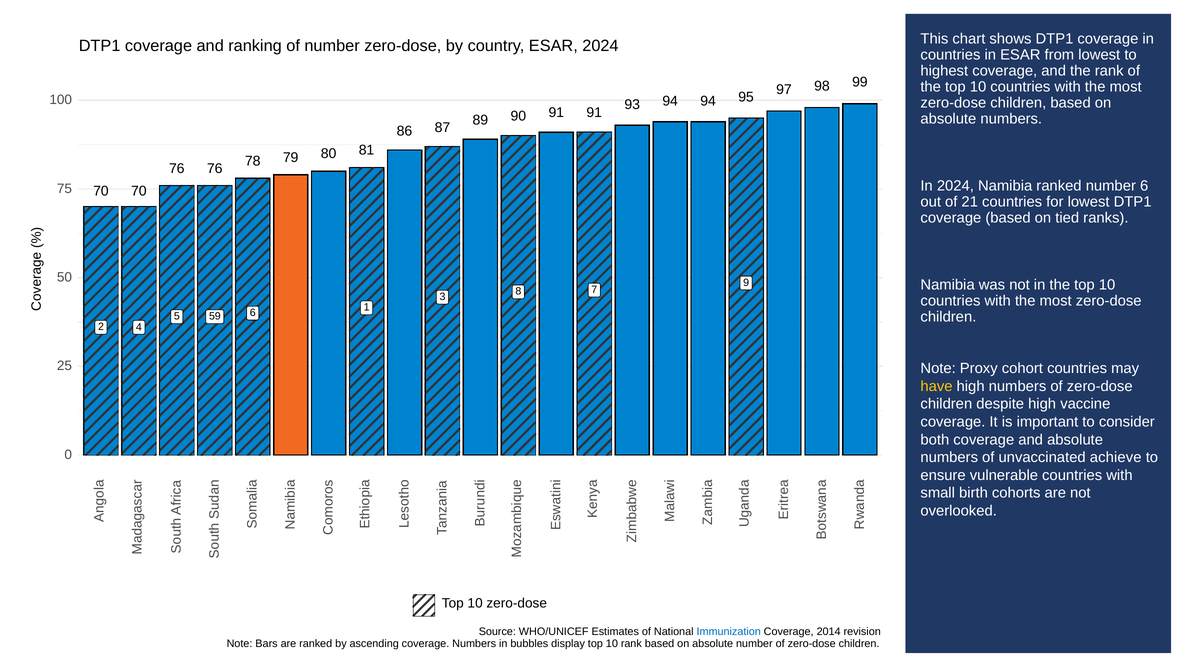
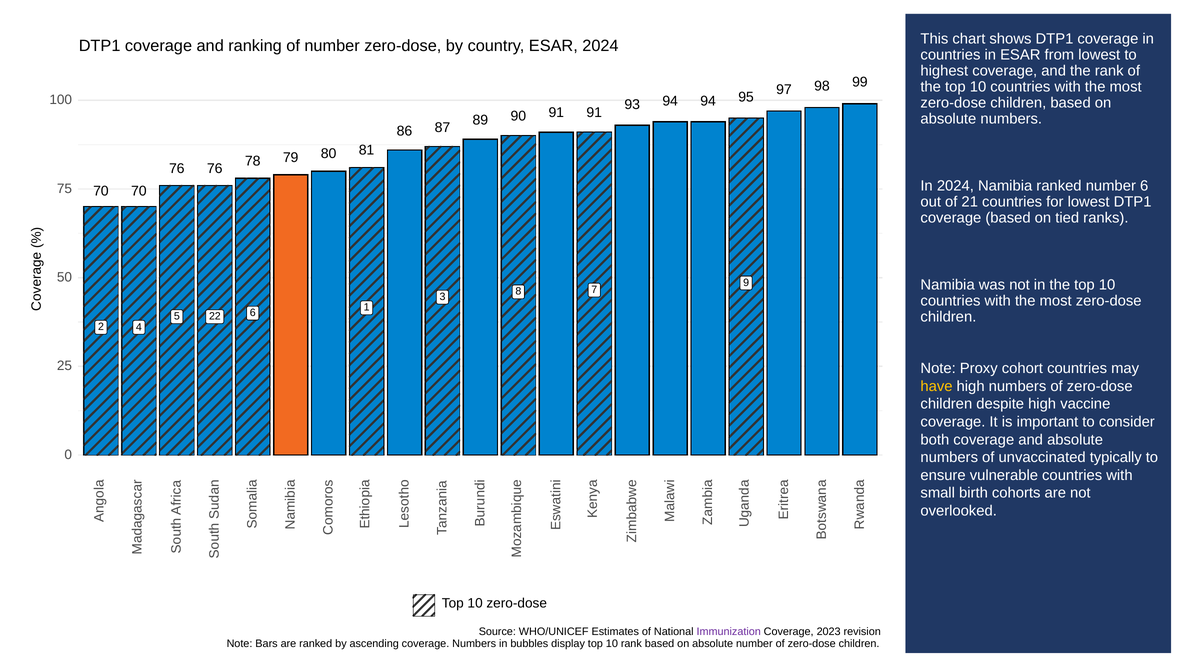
59: 59 -> 22 (215, 316)
achieve: achieve -> typically (1116, 458)
Immunization colour: blue -> purple (729, 632)
2014: 2014 -> 2023 (829, 632)
